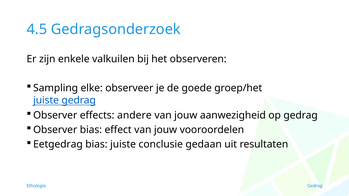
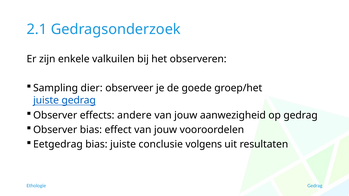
4.5: 4.5 -> 2.1 (37, 29)
elke: elke -> dier (92, 88)
gedaan: gedaan -> volgens (204, 145)
